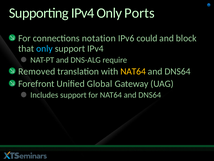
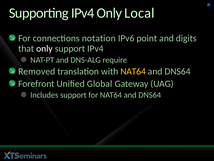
Ports: Ports -> Local (139, 13)
could: could -> point (147, 38)
block: block -> digits (186, 38)
only colour: light blue -> white (44, 48)
